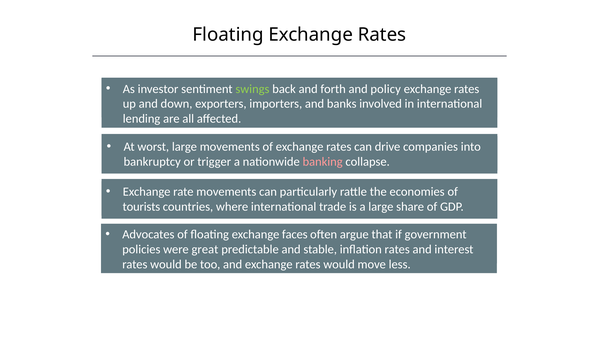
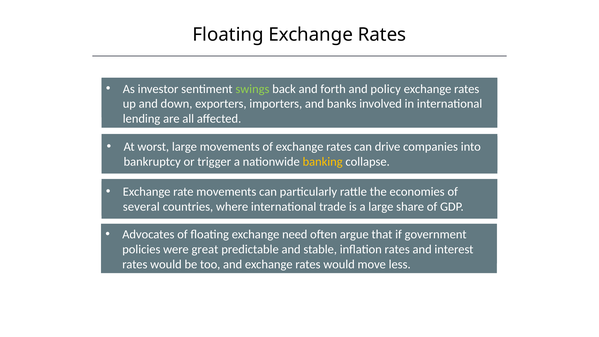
banking colour: pink -> yellow (323, 162)
tourists: tourists -> several (141, 207)
faces: faces -> need (295, 234)
